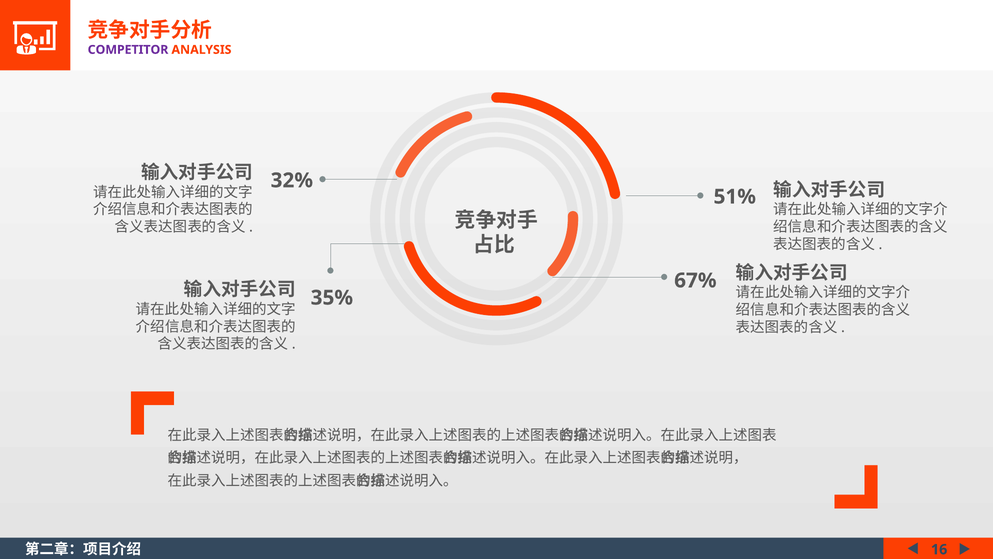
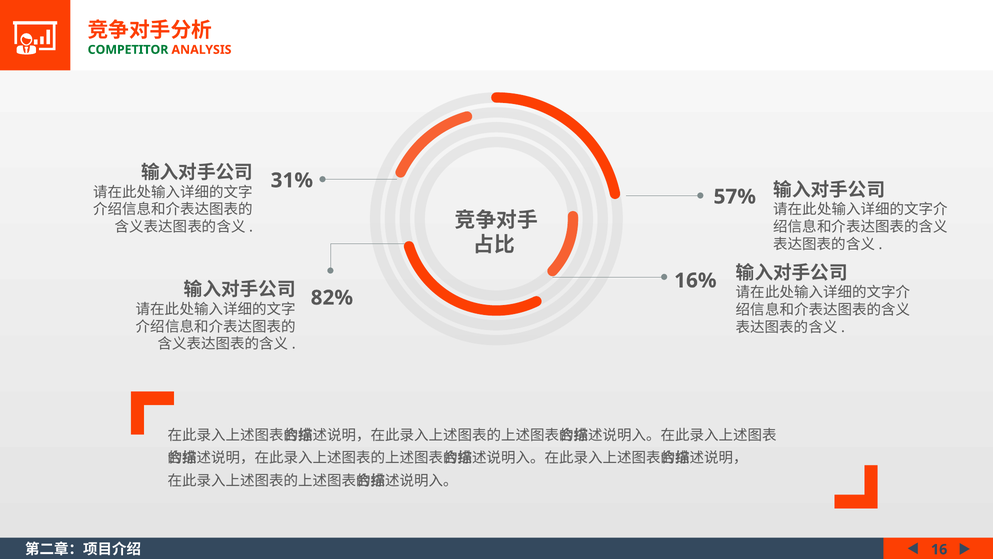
COMPETITOR colour: purple -> green (128, 50)
32%: 32% -> 31% (292, 180)
51%: 51% -> 57% (735, 197)
67%: 67% -> 16% (695, 280)
35%: 35% -> 82% (332, 297)
